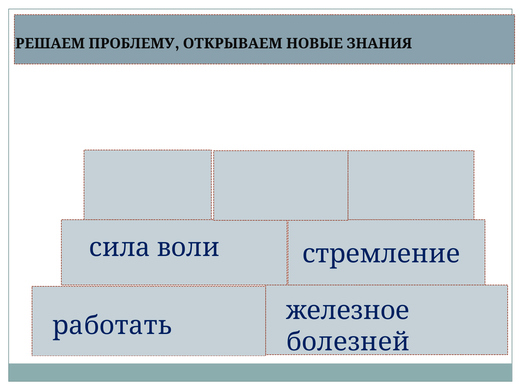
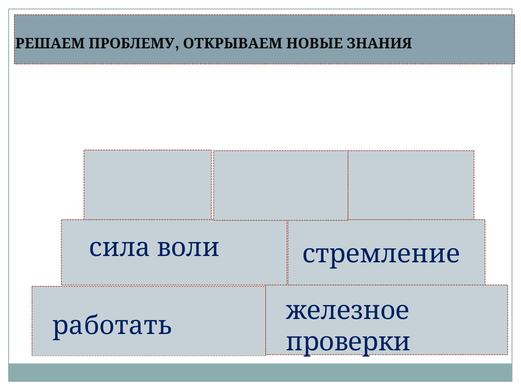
болезней: болезней -> проверки (348, 343)
